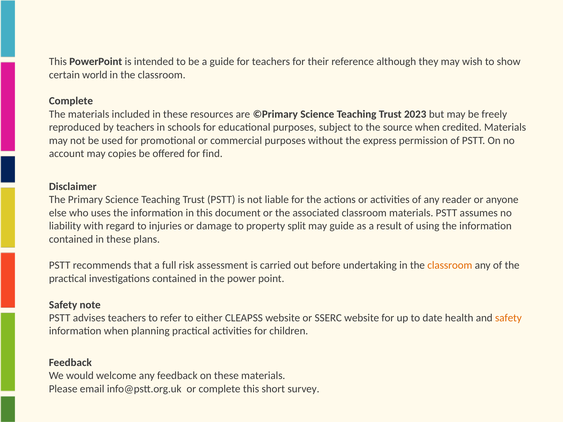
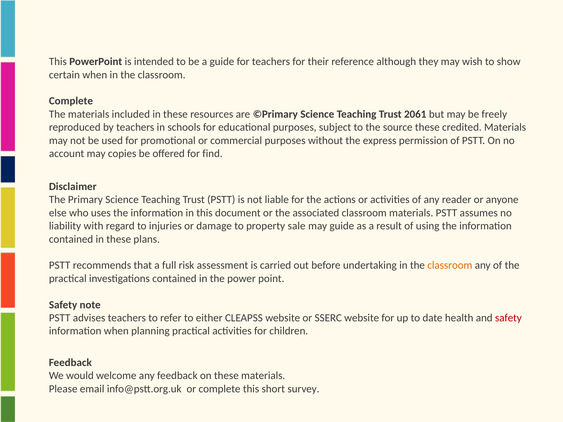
certain world: world -> when (95, 75)
2023: 2023 -> 2061 (415, 114)
source when: when -> these (427, 127)
split: split -> sale (297, 226)
safety colour: orange -> red (508, 318)
